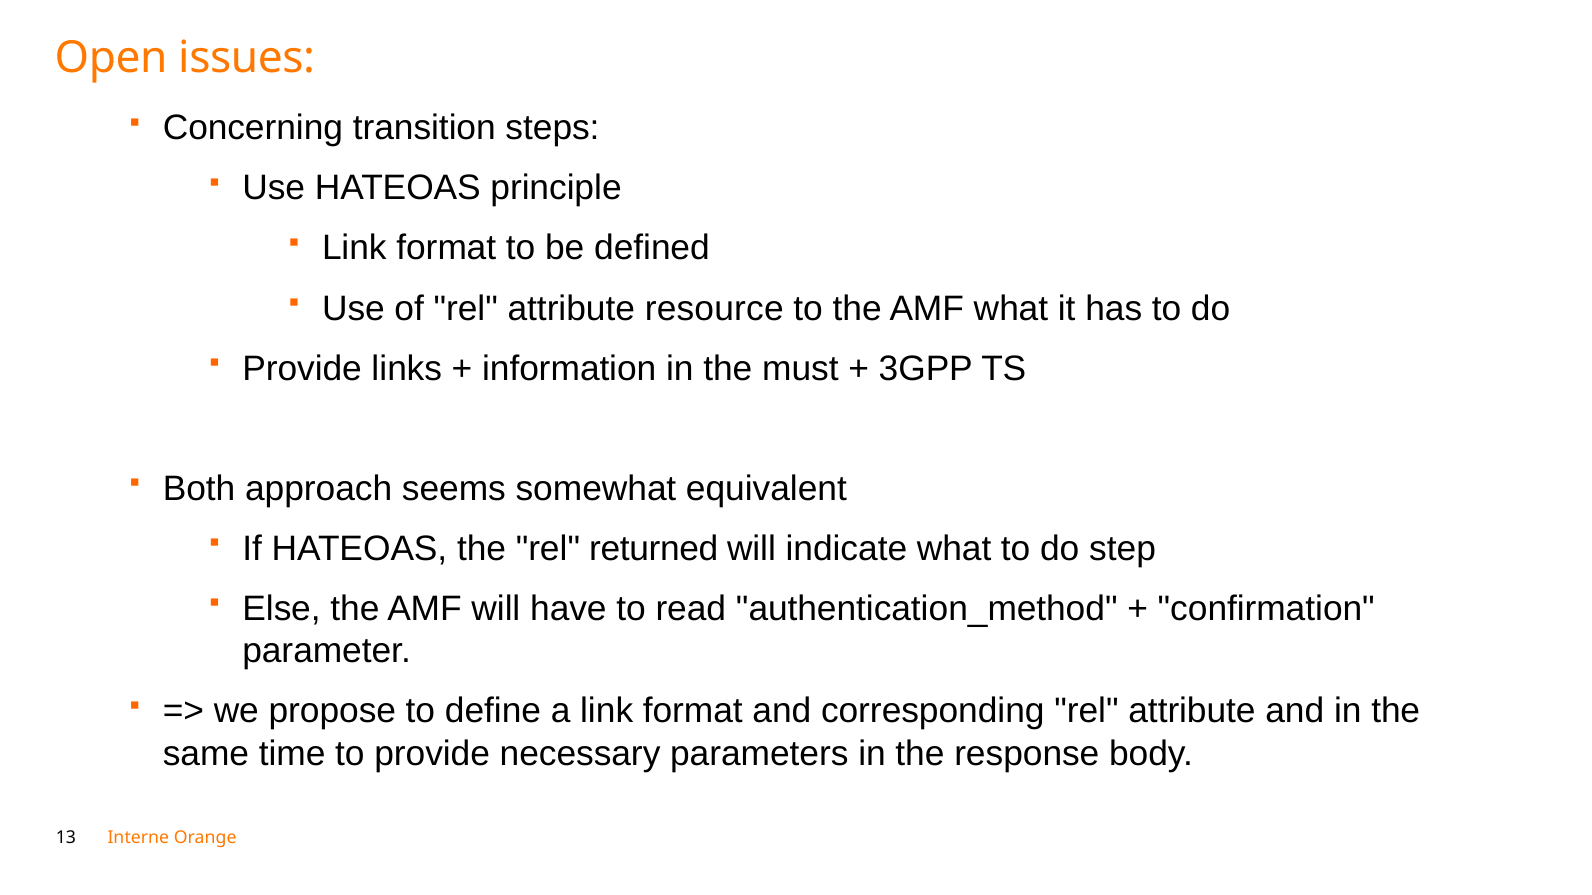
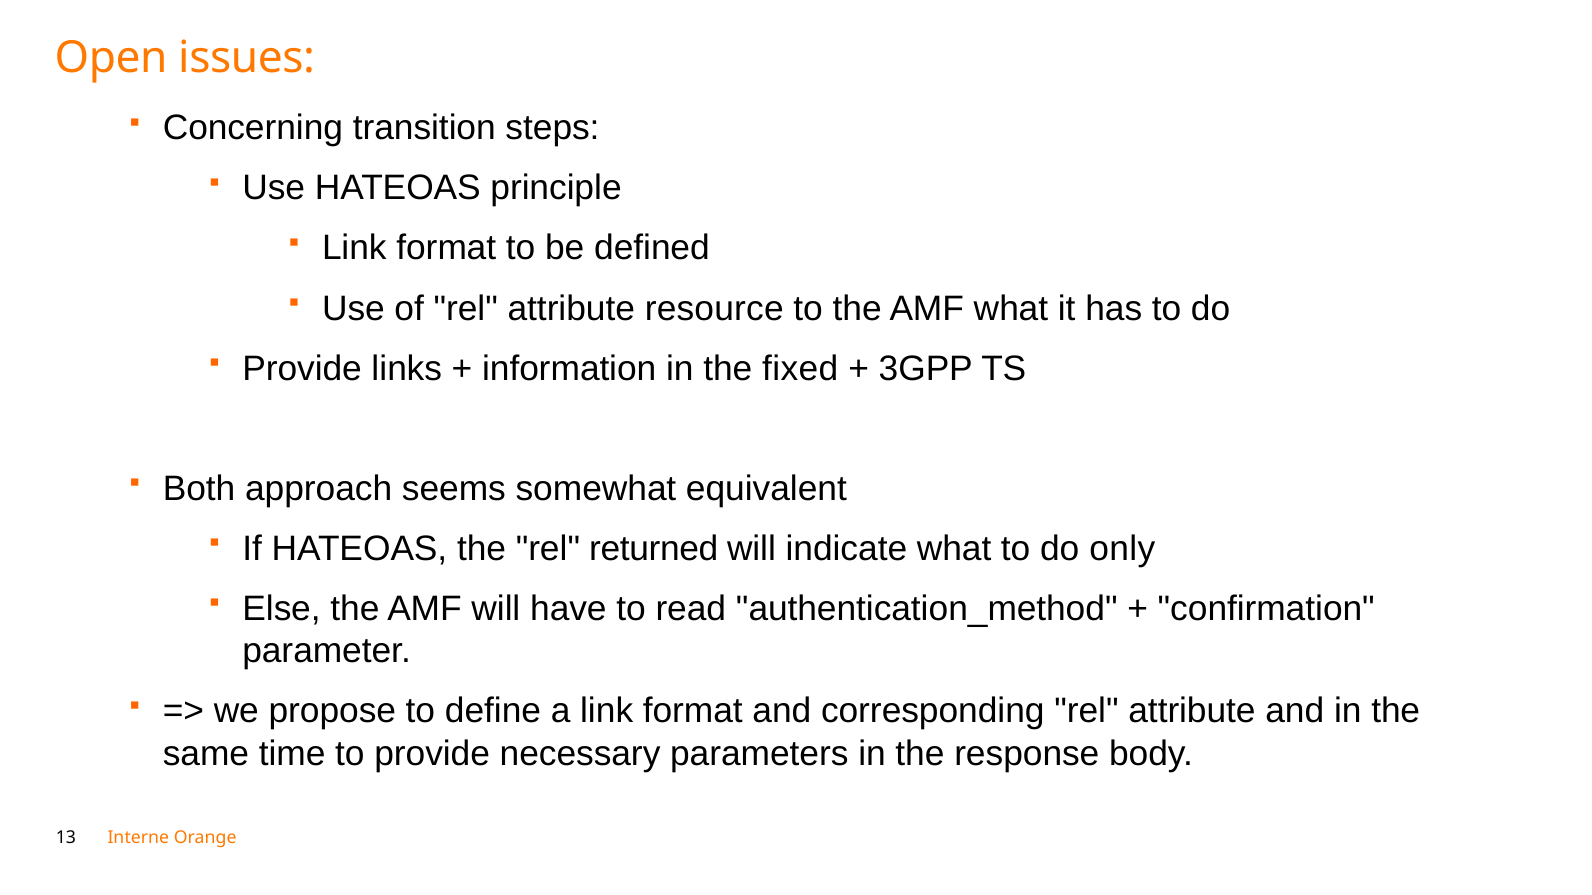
must: must -> fixed (800, 369)
step: step -> only (1122, 549)
